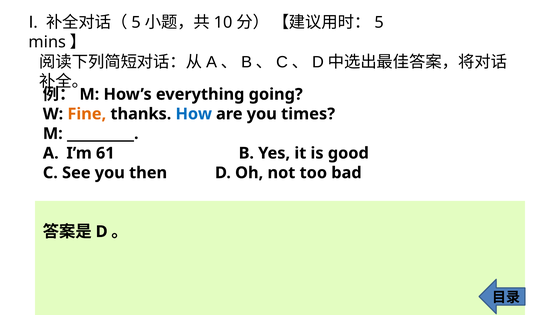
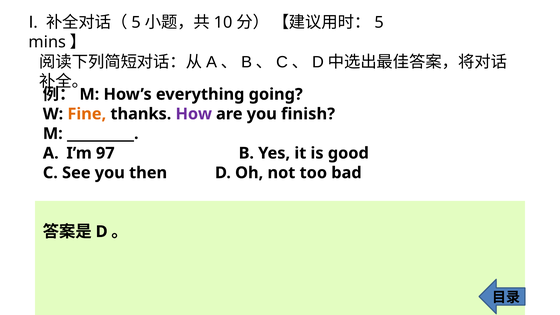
How colour: blue -> purple (194, 114)
times: times -> finish (308, 114)
61: 61 -> 97 (105, 153)
